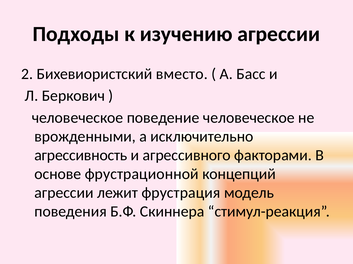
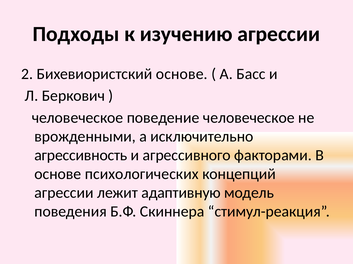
Бихевиористский вместо: вместо -> основе (182, 74)
фрустрационной: фрустрационной -> психологических (142, 174)
фрустрация: фрустрация -> адаптивную (181, 193)
